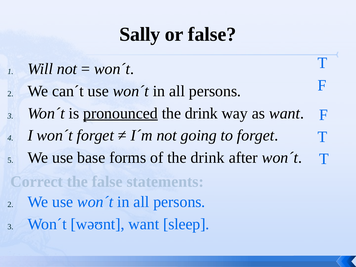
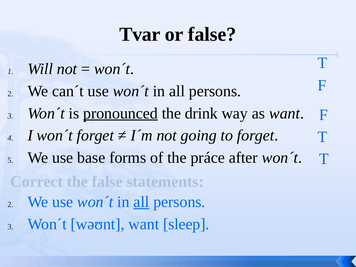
Sally: Sally -> Tvar (140, 34)
of the drink: drink -> práce (208, 158)
all underline: none -> present (141, 202)
